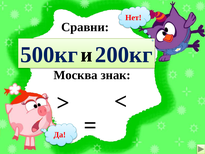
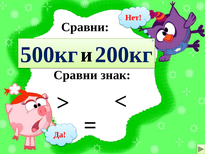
Москва: Москва -> Сравни (76, 75)
